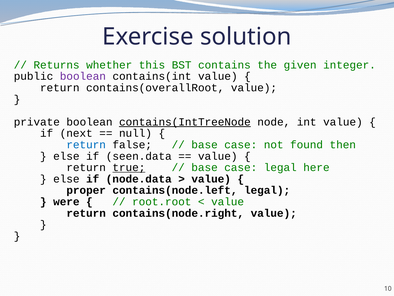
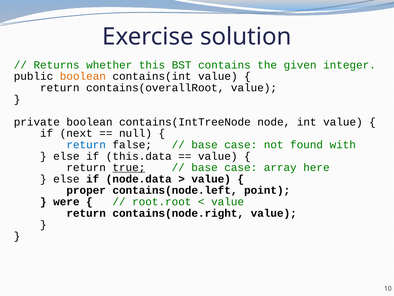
boolean colour: purple -> orange (83, 76)
contains(IntTreeNode underline: present -> none (185, 122)
then: then -> with (343, 144)
seen.data: seen.data -> this.data (139, 156)
case legal: legal -> array (280, 167)
contains(node.left legal: legal -> point (267, 190)
